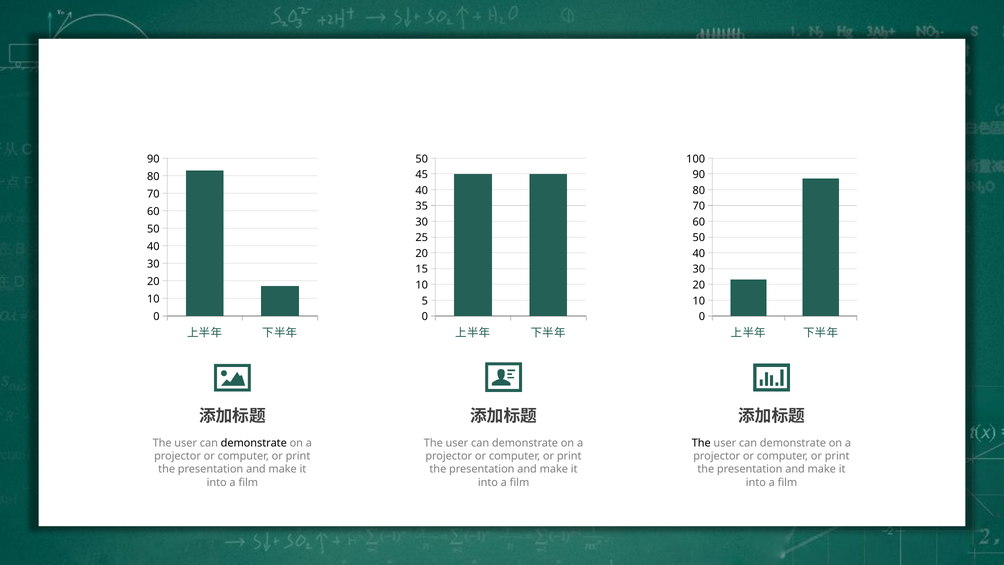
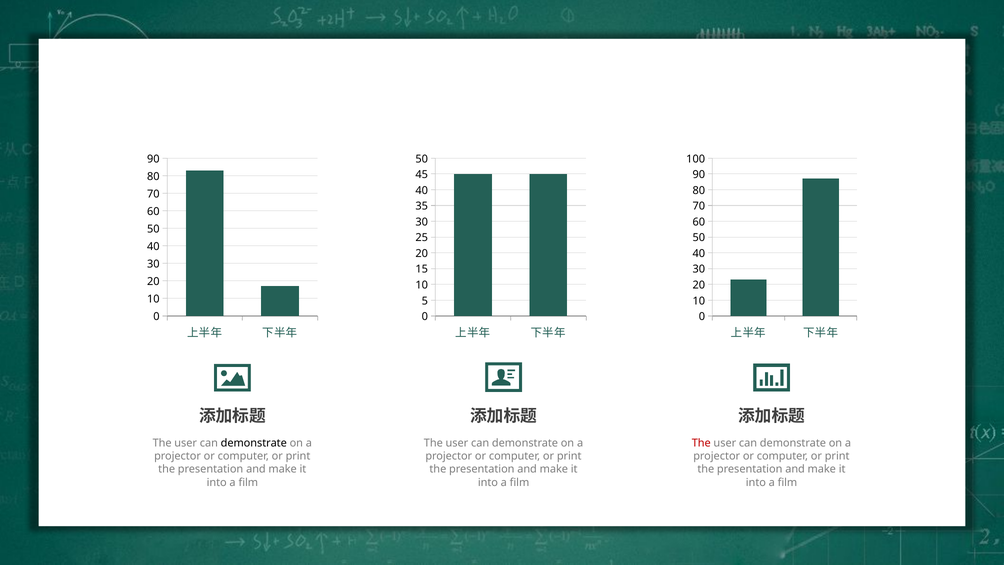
The colour: black -> red (701, 443)
